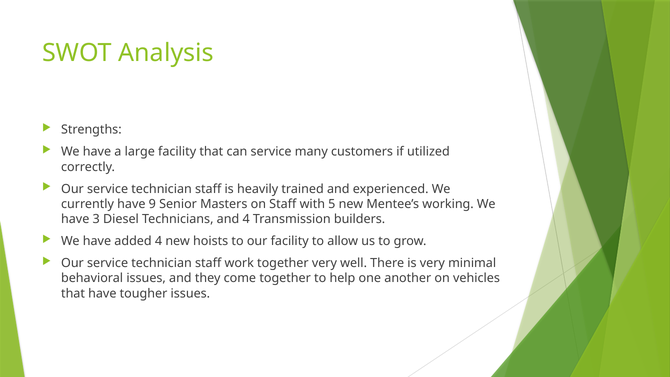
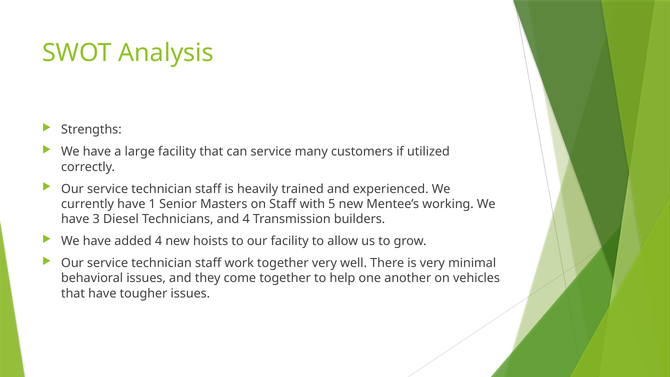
9: 9 -> 1 (152, 204)
